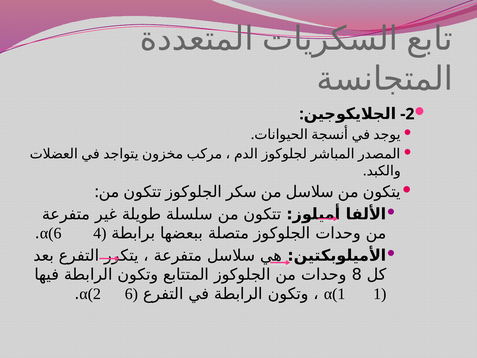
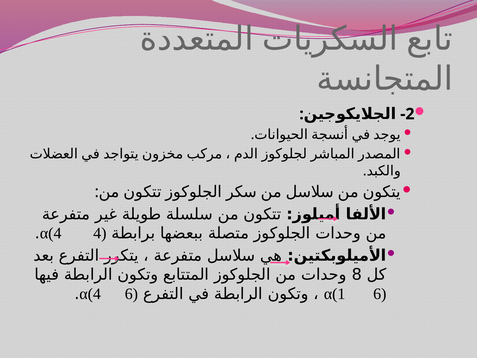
α(6: α(6 -> α(4 (51, 233)
α(2: α(2 -> α(4 (90, 294)
α(1 1: 1 -> 6 (380, 294)
